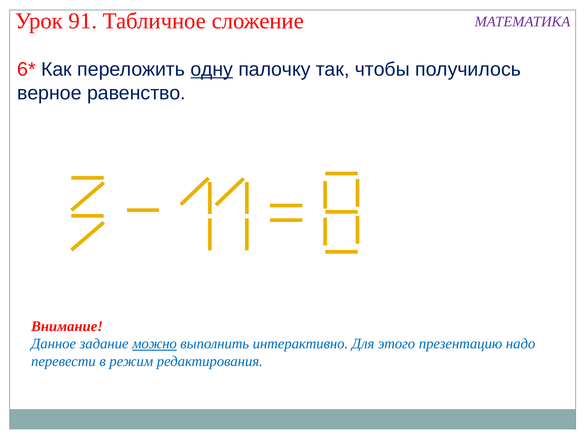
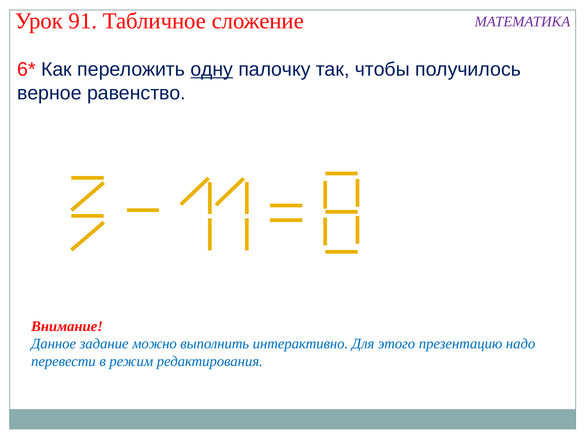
можно underline: present -> none (155, 344)
